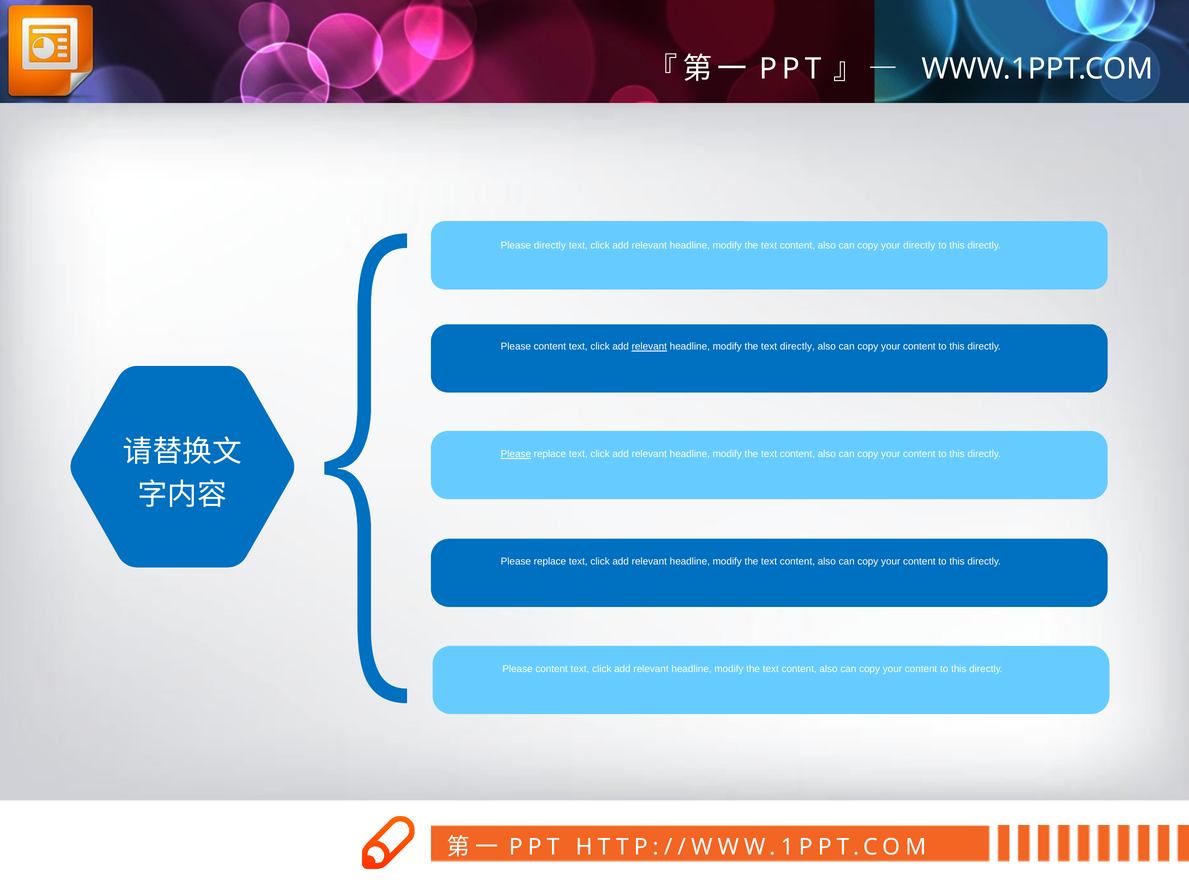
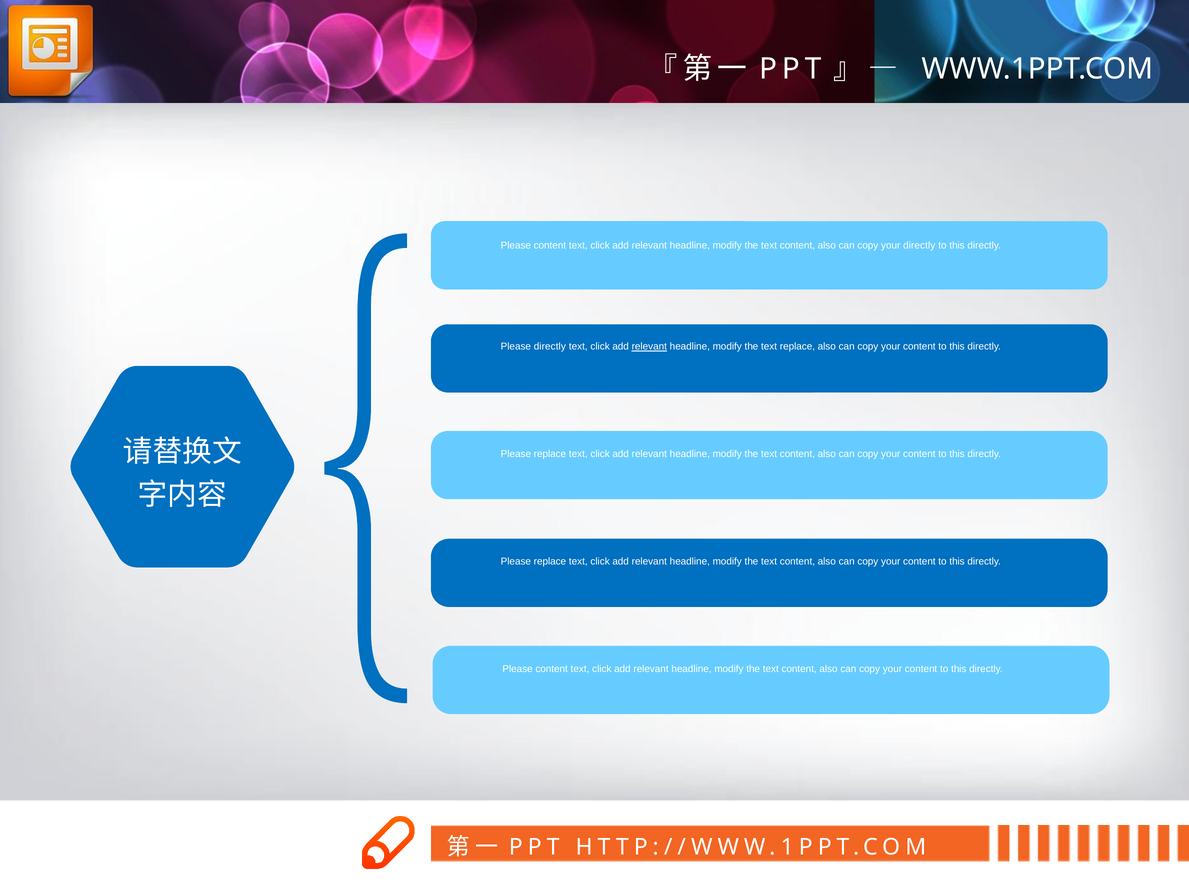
directly: directly -> content (550, 245)
content: content -> directly (550, 347)
text directly: directly -> replace (797, 347)
Please underline: present -> none (516, 454)
